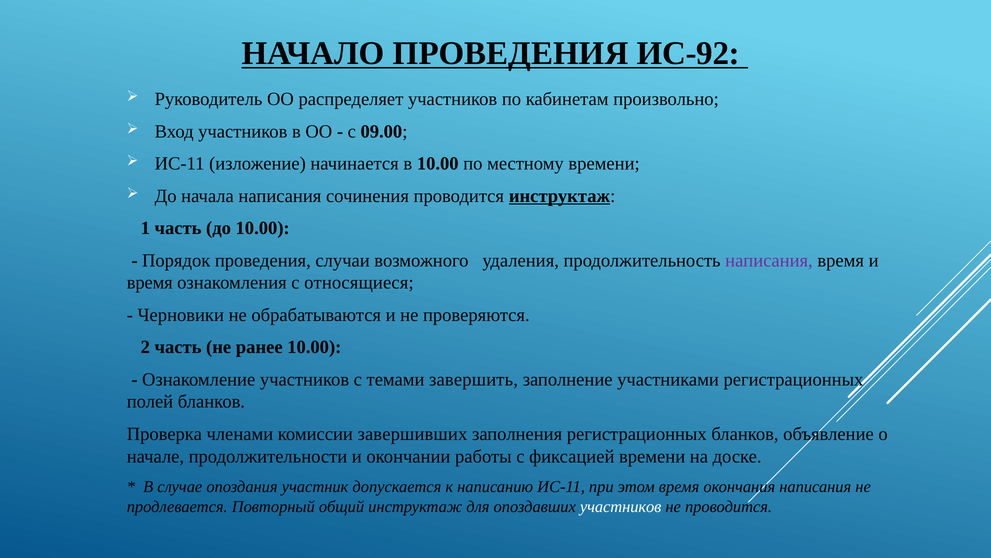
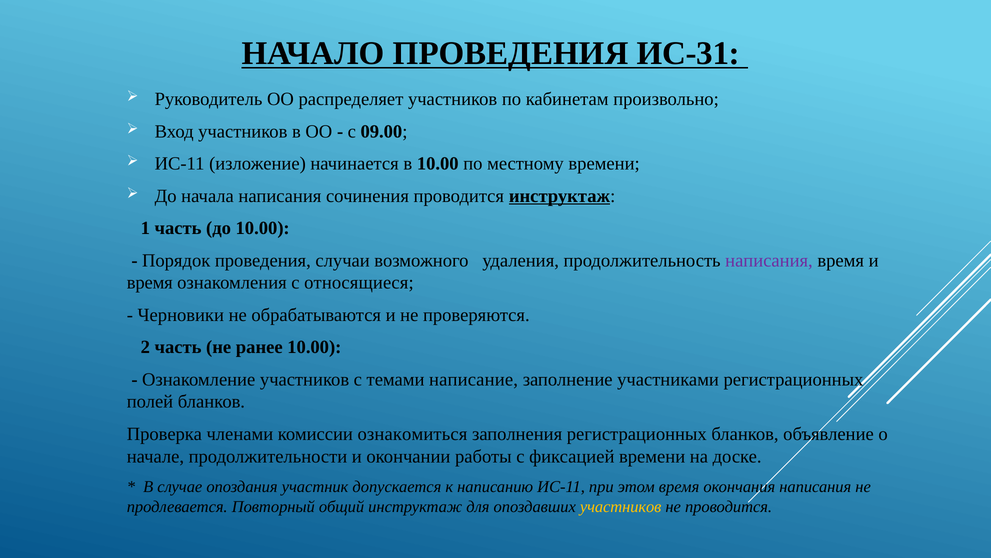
ИС-92: ИС-92 -> ИС-31 (688, 53)
завершить: завершить -> написание (474, 379)
завершивших: завершивших -> ознакомиться (412, 434)
участников colour: white -> yellow (621, 506)
